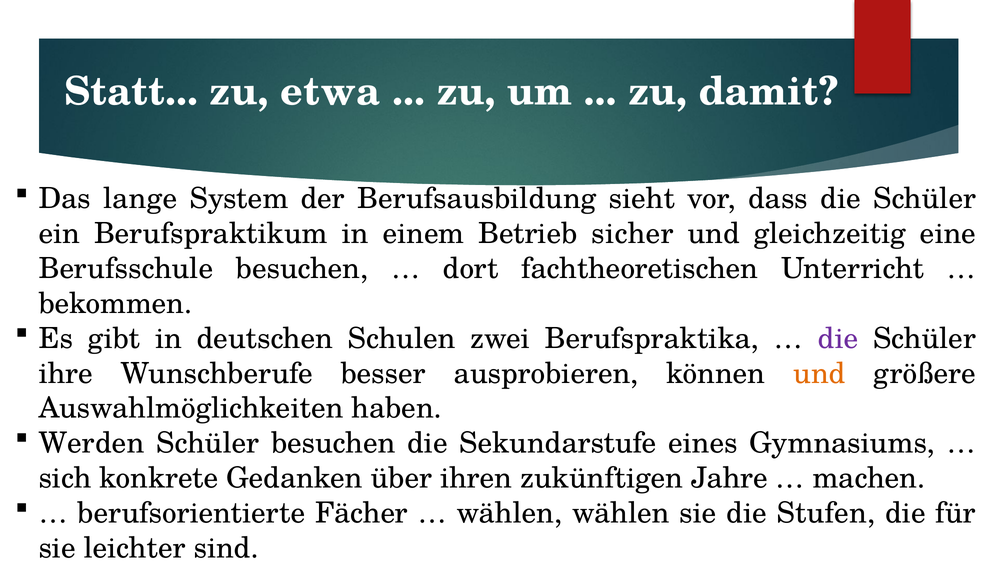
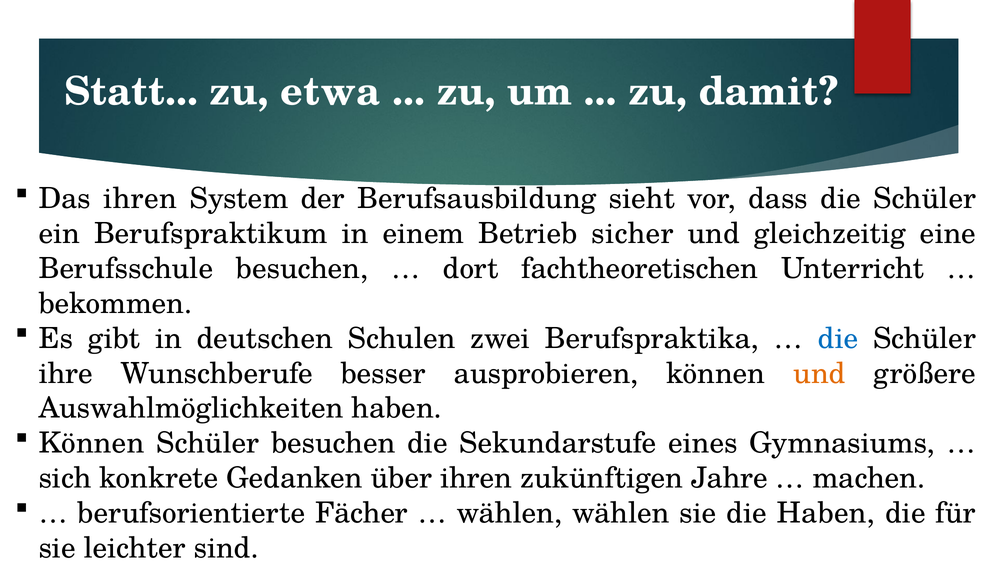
Das lange: lange -> ihren (140, 199)
die colour: purple -> blue (838, 339)
Werden: Werden -> Können (91, 444)
die Stufen: Stufen -> Haben (826, 513)
